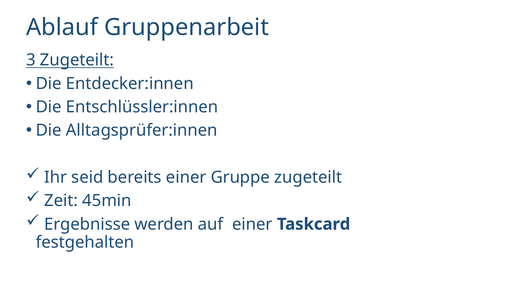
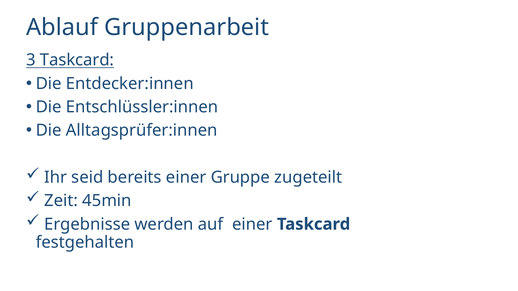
3 Zugeteilt: Zugeteilt -> Taskcard (77, 60)
